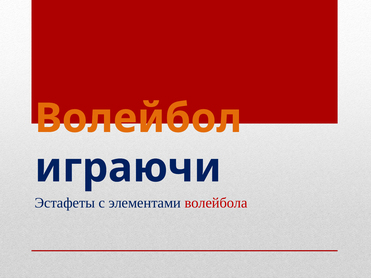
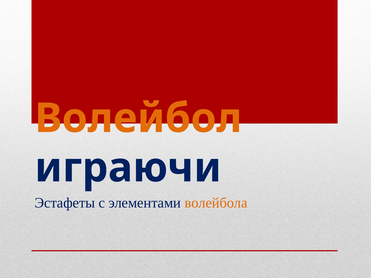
волейбола colour: red -> orange (216, 203)
